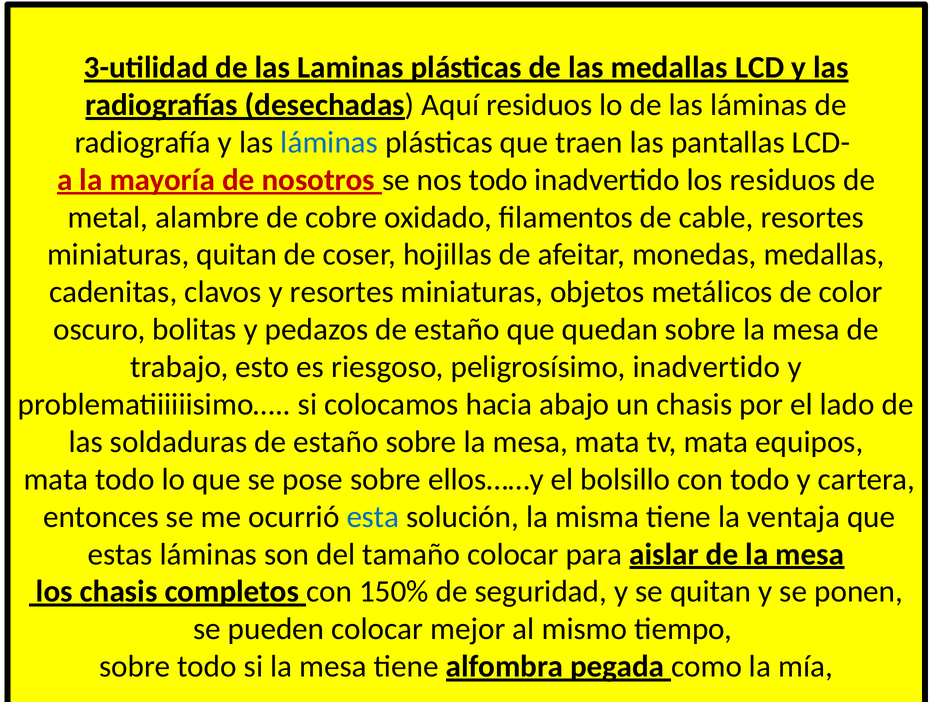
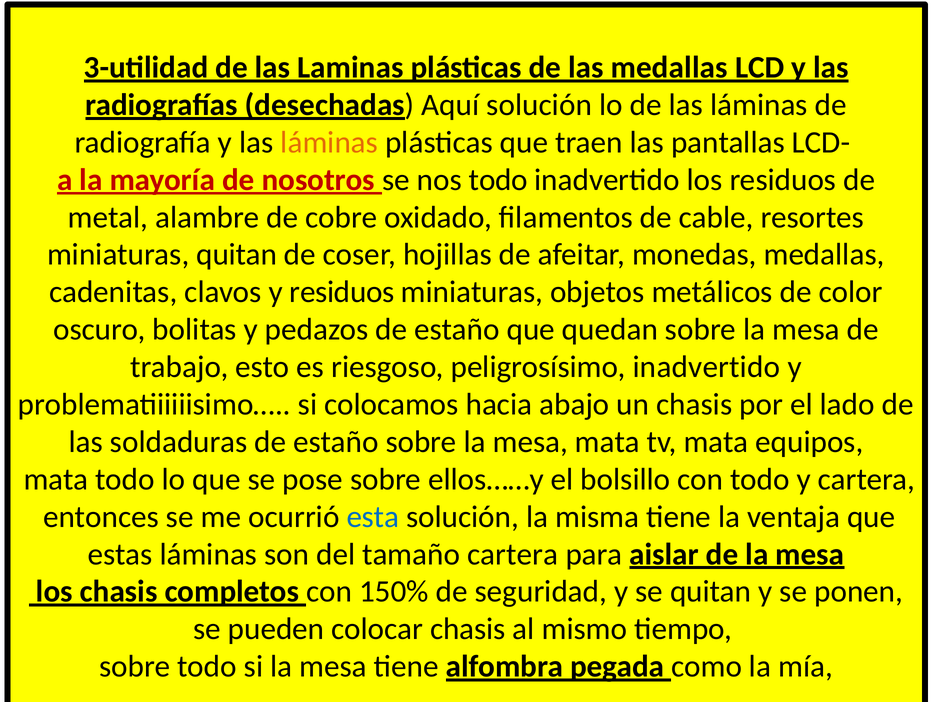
Aquí residuos: residuos -> solución (539, 105)
láminas colour: blue -> orange (329, 142)
y resortes: resortes -> residuos (342, 292)
tamaño colocar: colocar -> cartera (513, 554)
colocar mejor: mejor -> chasis (468, 629)
